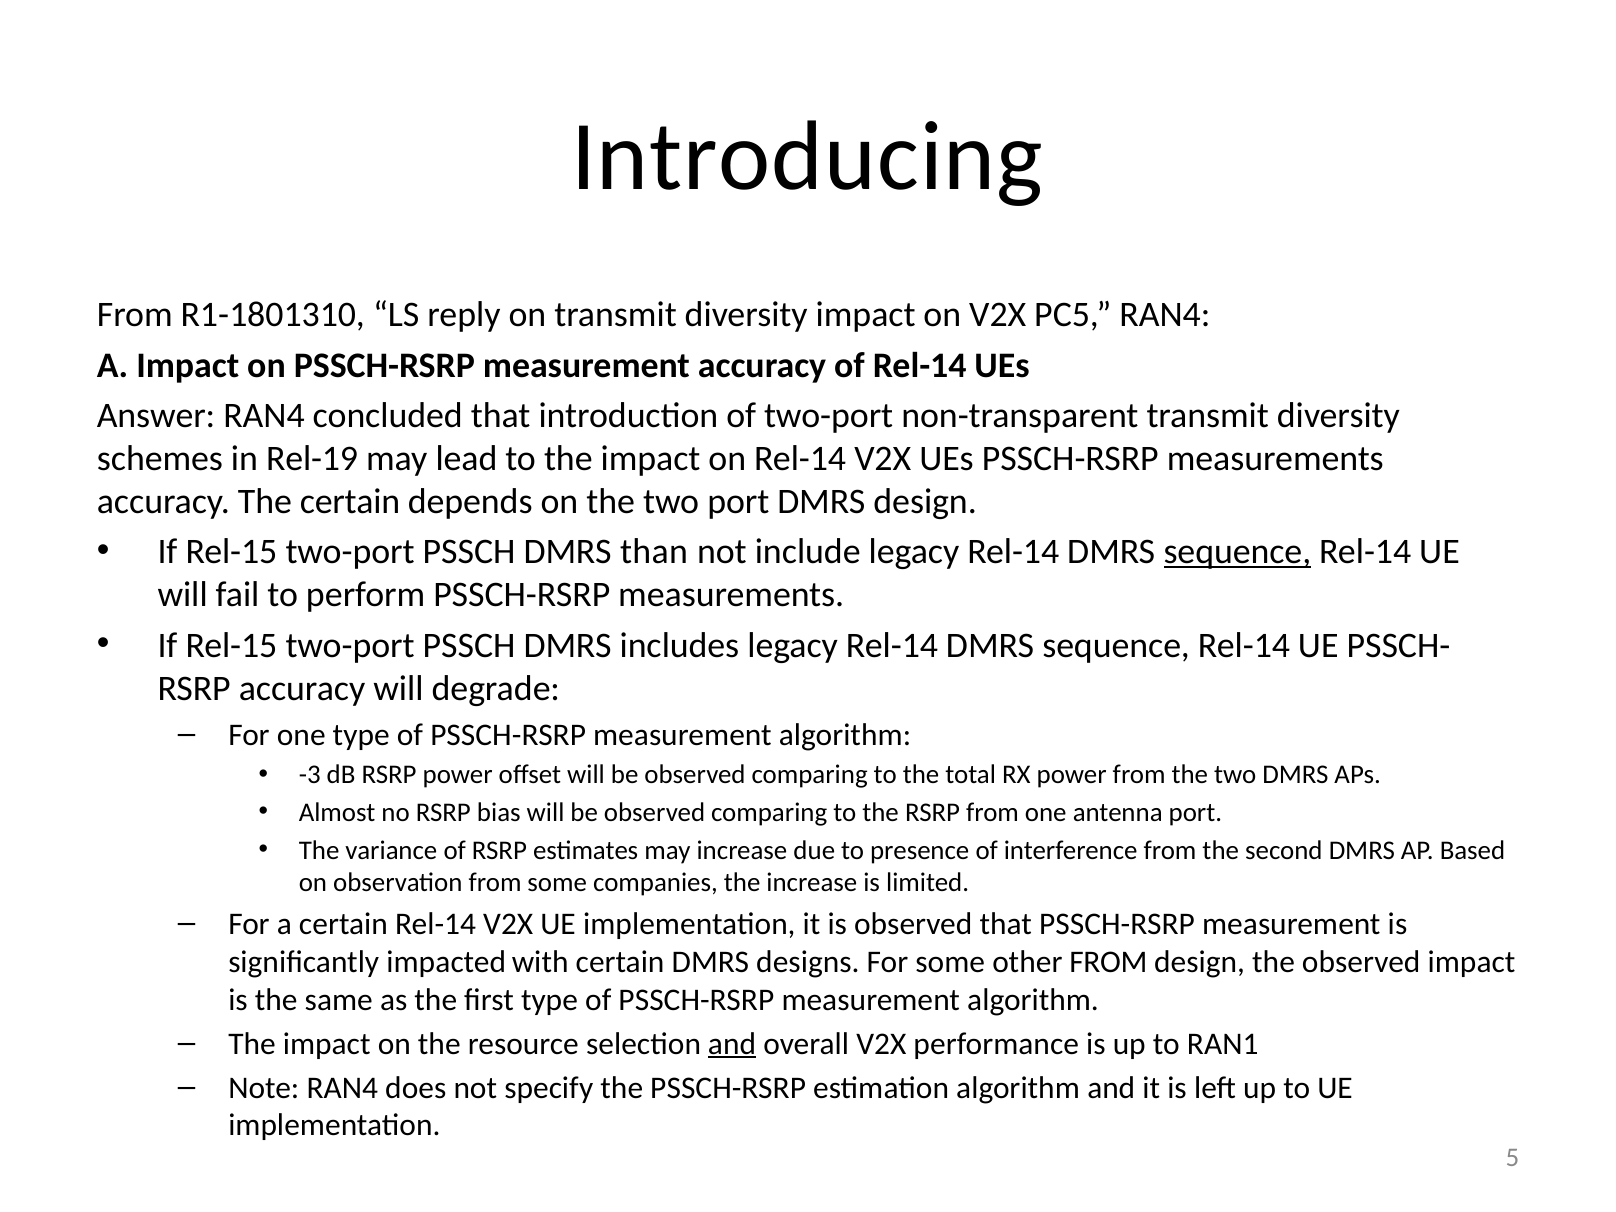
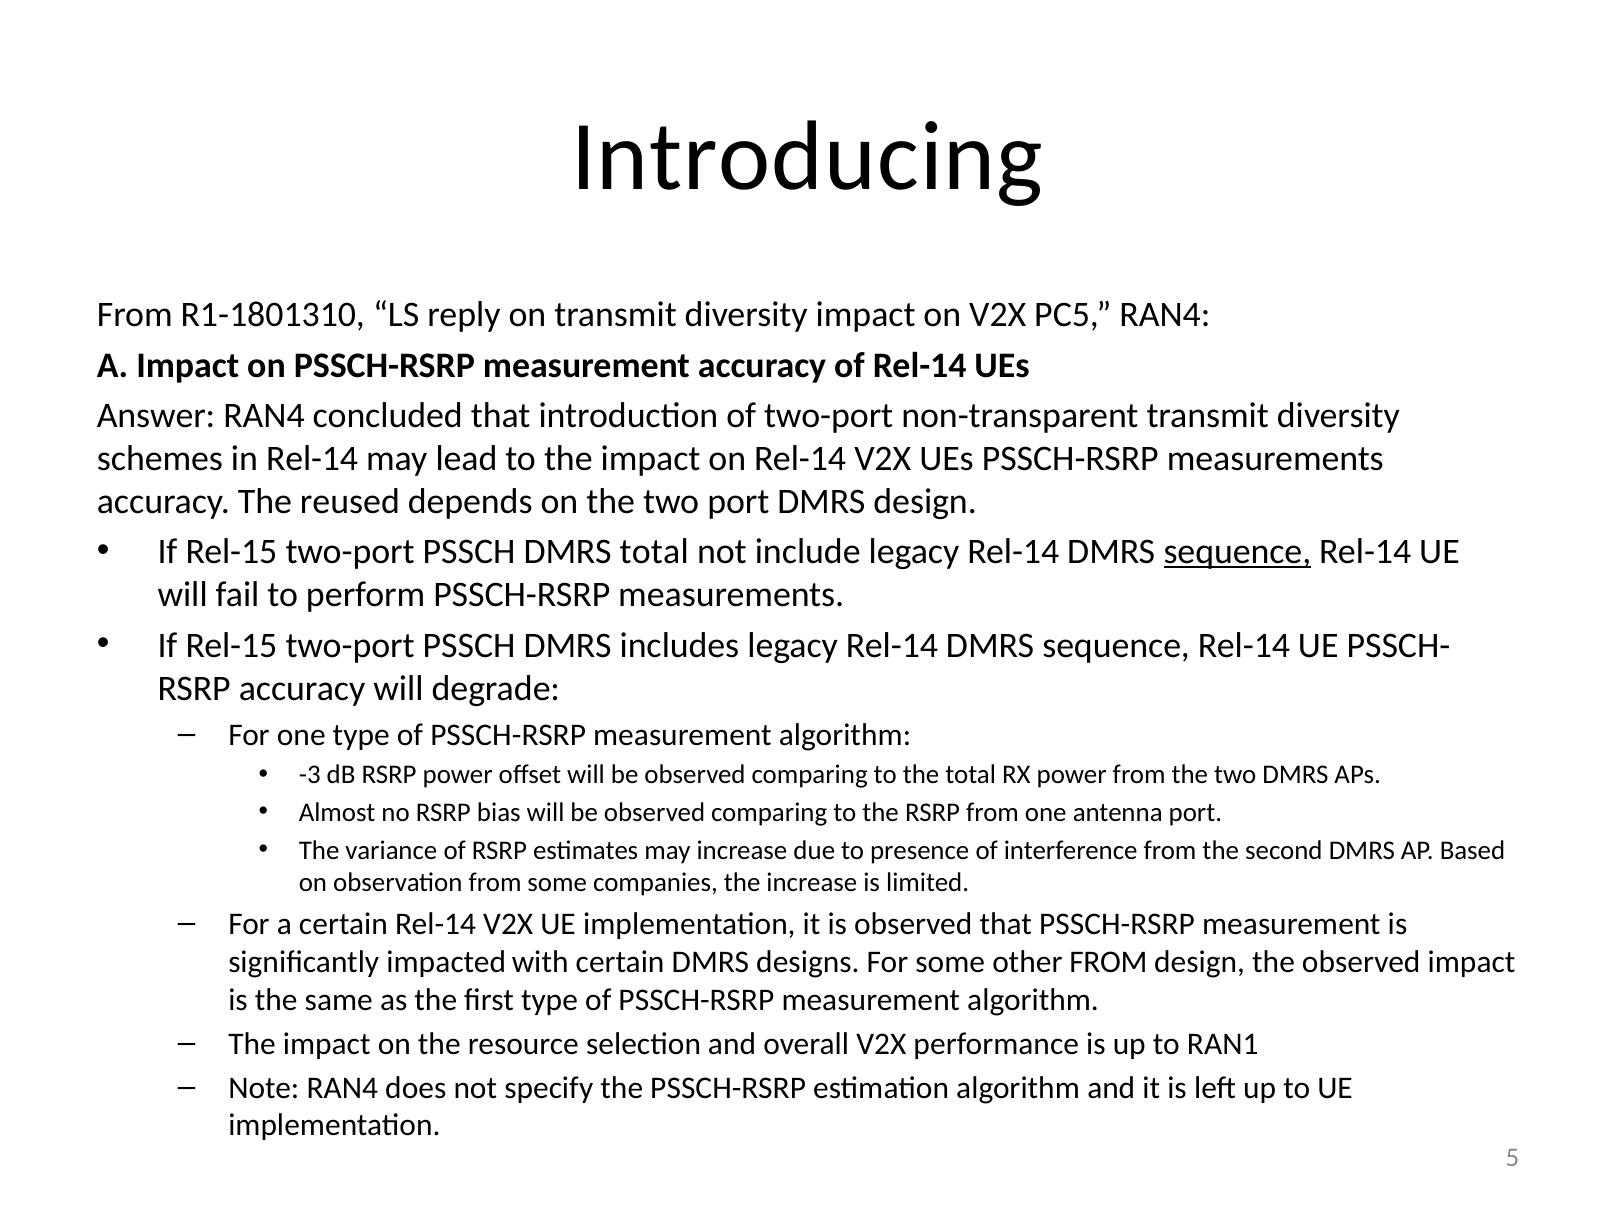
in Rel-19: Rel-19 -> Rel-14 (312, 459)
The certain: certain -> reused (350, 502)
DMRS than: than -> total (654, 552)
and underline: present -> none (732, 1044)
